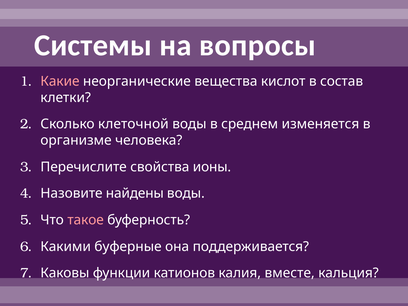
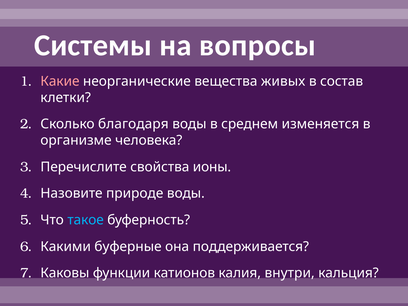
кислот: кислот -> живых (283, 81)
клеточной: клеточной -> благодаря (133, 124)
найдены: найдены -> природе (135, 193)
такое colour: pink -> light blue (86, 220)
вместе: вместе -> внутри (290, 273)
